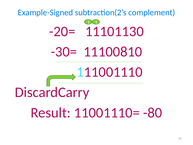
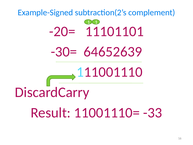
11101130: 11101130 -> 11101101 (114, 31)
11100810: 11100810 -> 64652639 (113, 52)
-80: -80 -> -33 (153, 112)
